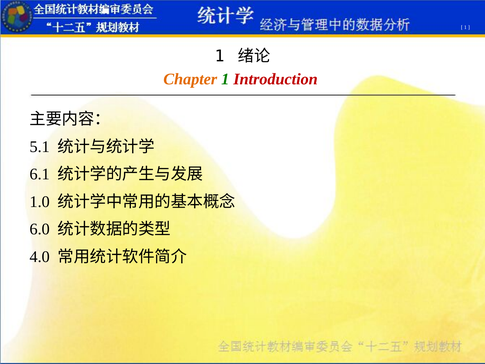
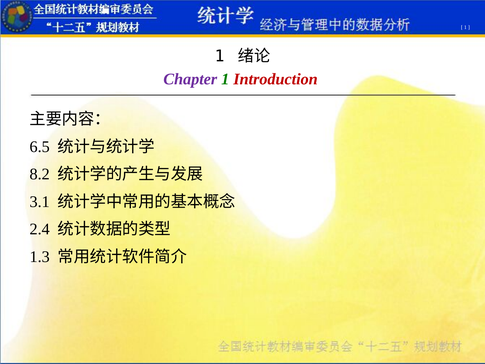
Chapter colour: orange -> purple (190, 79)
5.1: 5.1 -> 6.5 (40, 147)
6.1: 6.1 -> 8.2 (40, 174)
1.0: 1.0 -> 3.1 (40, 202)
6.0: 6.0 -> 2.4 (40, 229)
4.0: 4.0 -> 1.3 (40, 257)
